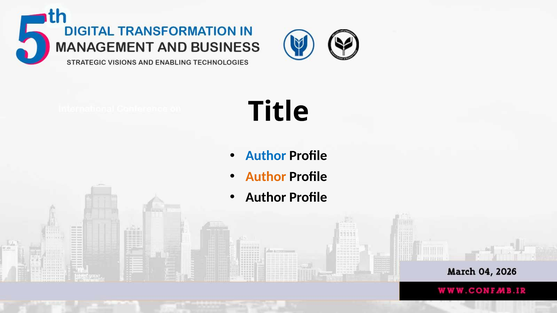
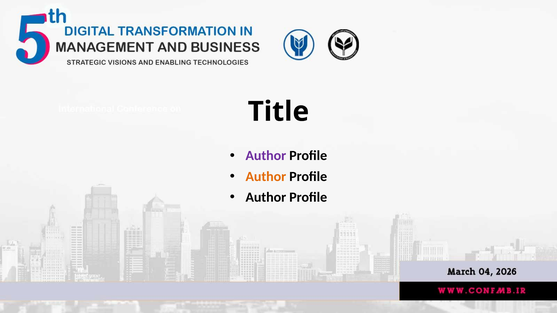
Author colour: blue -> purple (266, 156)
